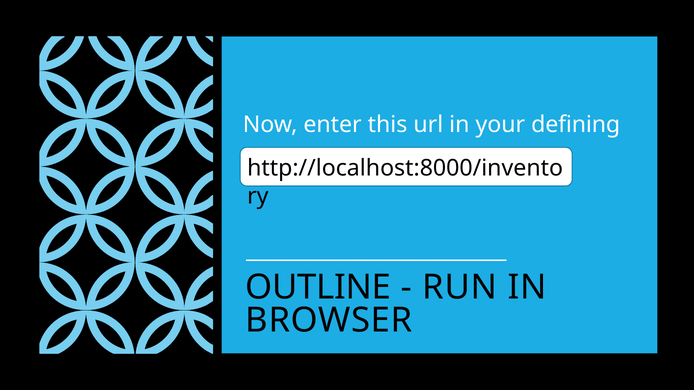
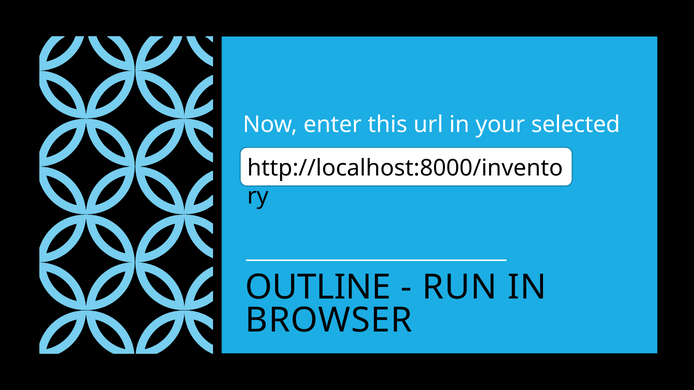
defining: defining -> selected (576, 125)
